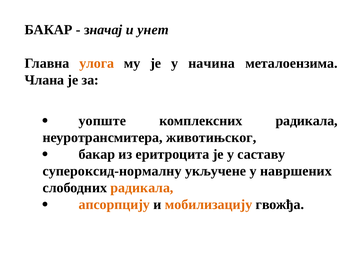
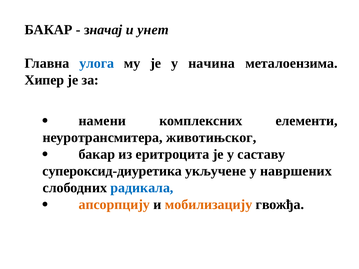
улога colour: orange -> blue (97, 63)
Члана: Члана -> Хипер (44, 80)
уопште: уопште -> намени (102, 121)
комплексних радикала: радикала -> елементи (307, 121)
супероксид-нормалну: супероксид-нормалну -> супероксид-диуретика (112, 171)
радикала colour: orange -> blue (142, 188)
